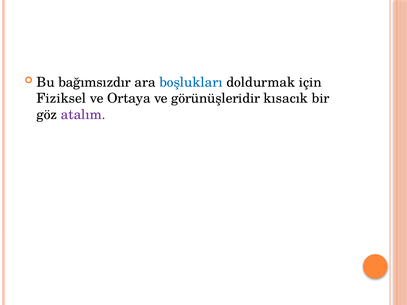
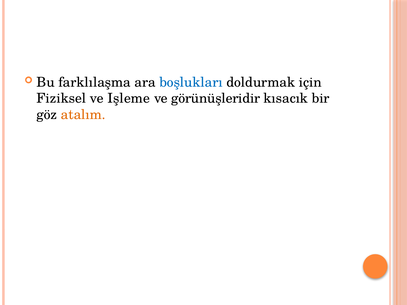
bağımsızdır: bağımsızdır -> farklılaşma (95, 82)
Ortaya: Ortaya -> Işleme (129, 99)
atalım colour: purple -> orange (83, 115)
